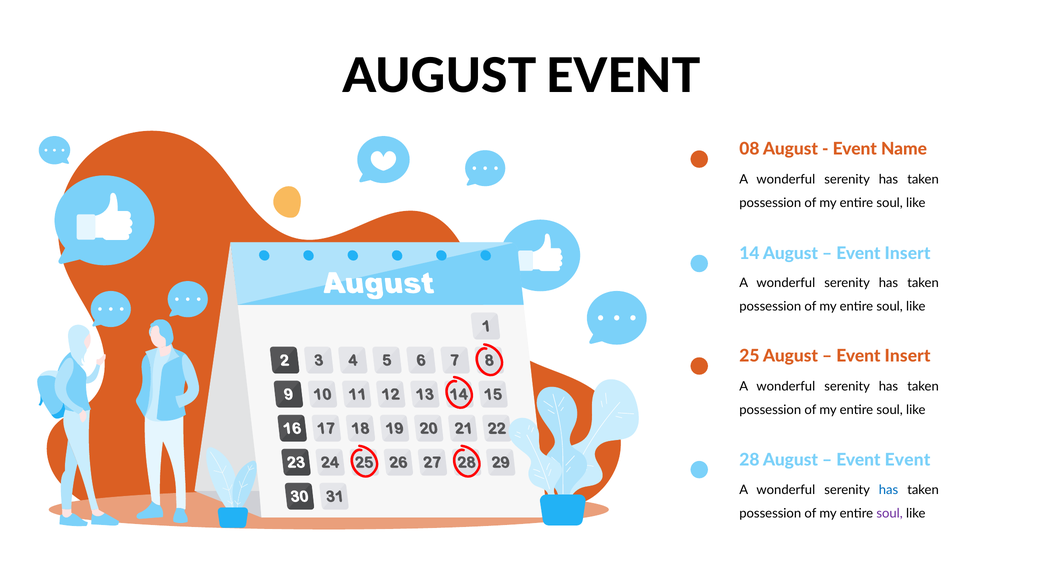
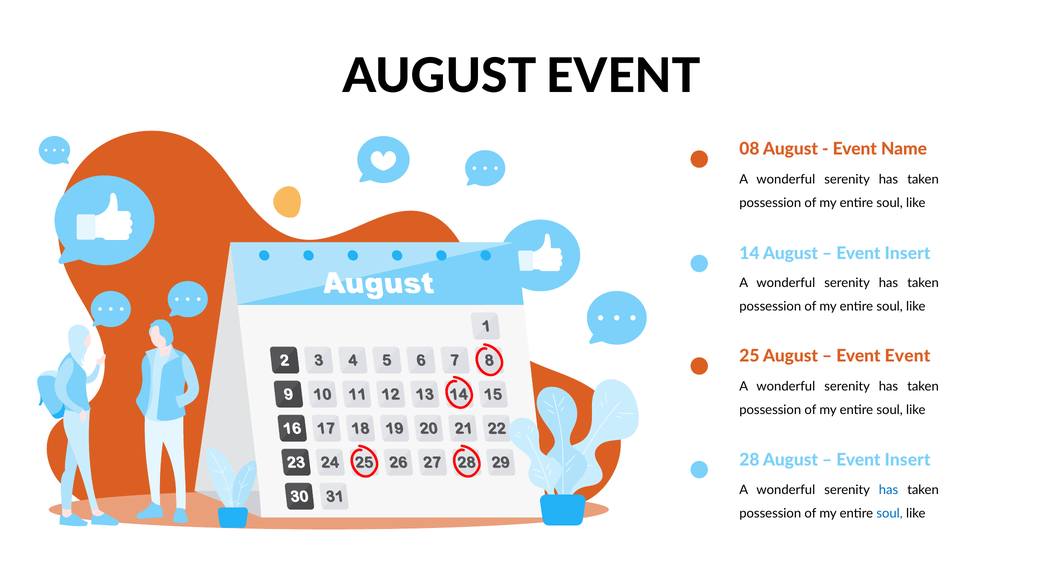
Insert: Insert -> Event (908, 356)
Event: Event -> Insert (908, 460)
soul colour: purple -> blue (890, 514)
